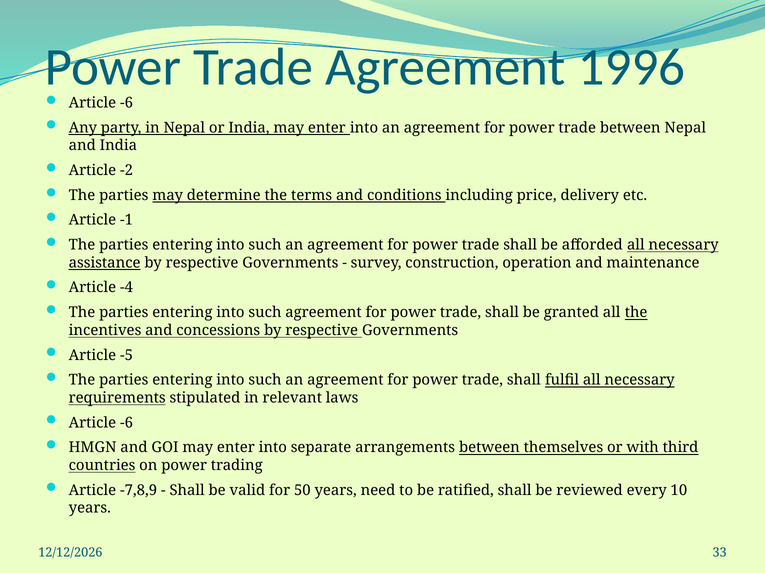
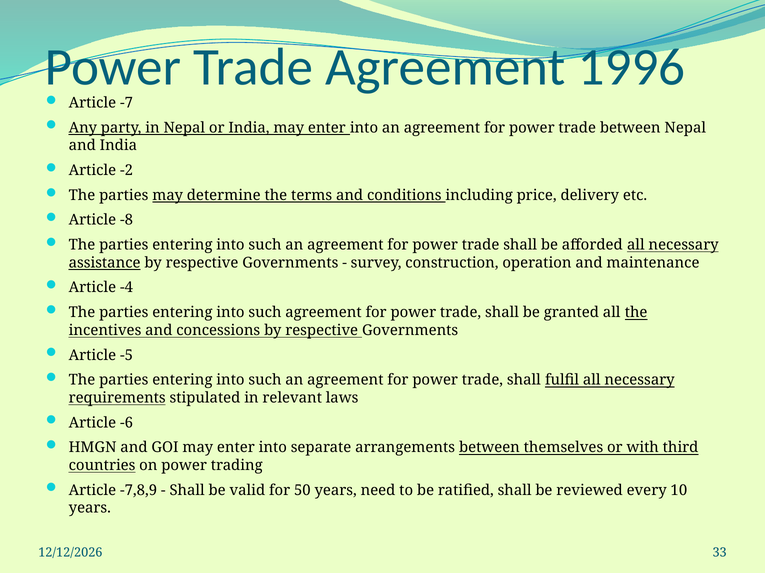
-6: -6 -> -7 (127, 103)
-1: -1 -> -8 (127, 220)
